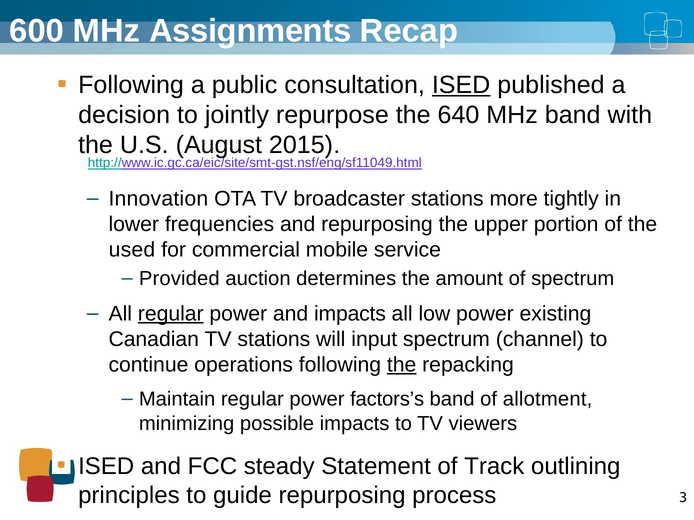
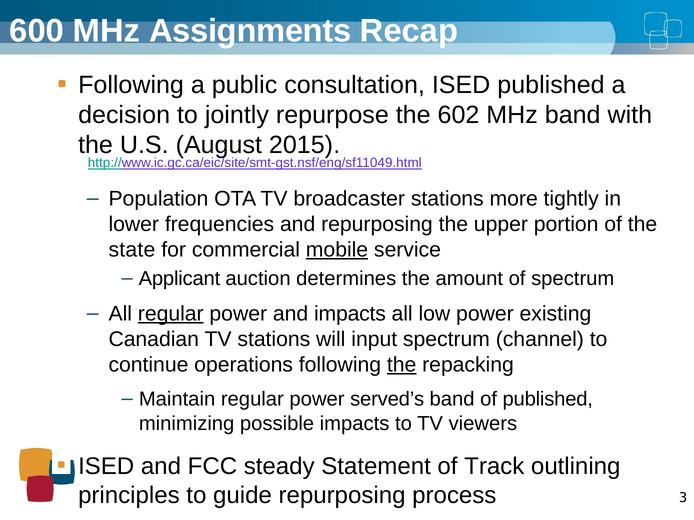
ISED underline: present -> none (461, 85)
640: 640 -> 602 (458, 115)
Innovation: Innovation -> Population (158, 199)
used: used -> state (132, 250)
mobile underline: none -> present (337, 250)
Provided: Provided -> Applicant (179, 279)
factors’s: factors’s -> served’s (387, 399)
of allotment: allotment -> published (548, 399)
